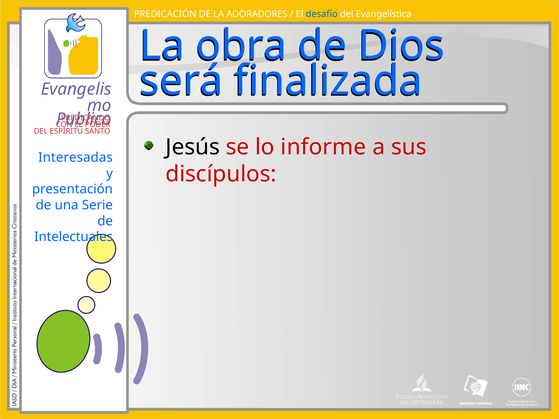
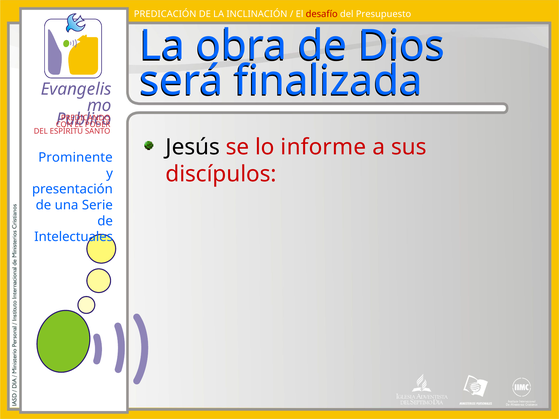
ADORADORES: ADORADORES -> INCLINACIÓN (257, 14)
desafío colour: blue -> red (322, 14)
Evangelística: Evangelística -> Presupuesto (384, 14)
Interesadas: Interesadas -> Prominente (75, 158)
